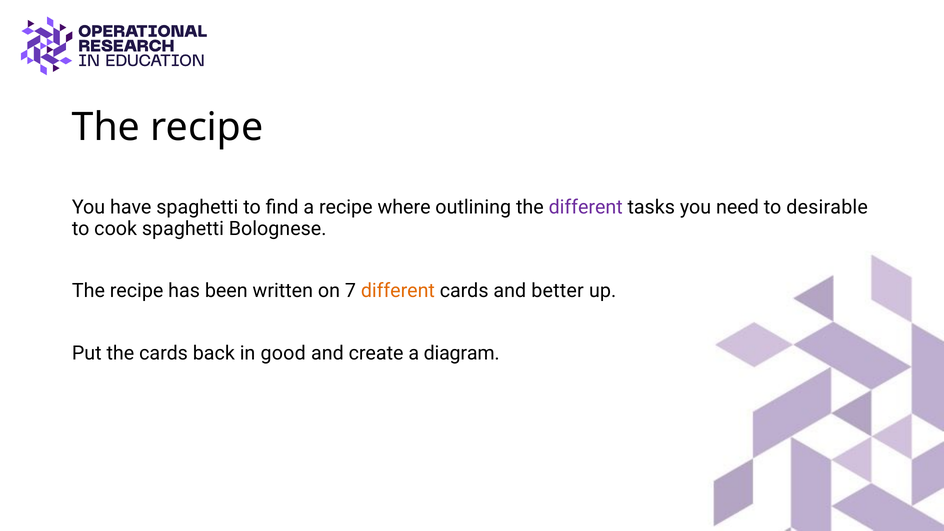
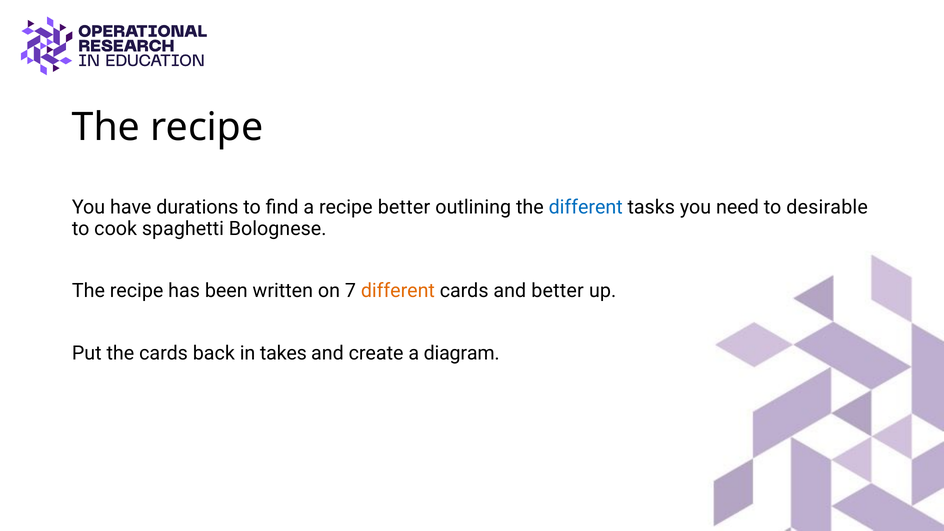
have spaghetti: spaghetti -> durations (197, 207)
recipe where: where -> better (404, 207)
different colour: purple -> blue (586, 207)
good: good -> takes (283, 353)
